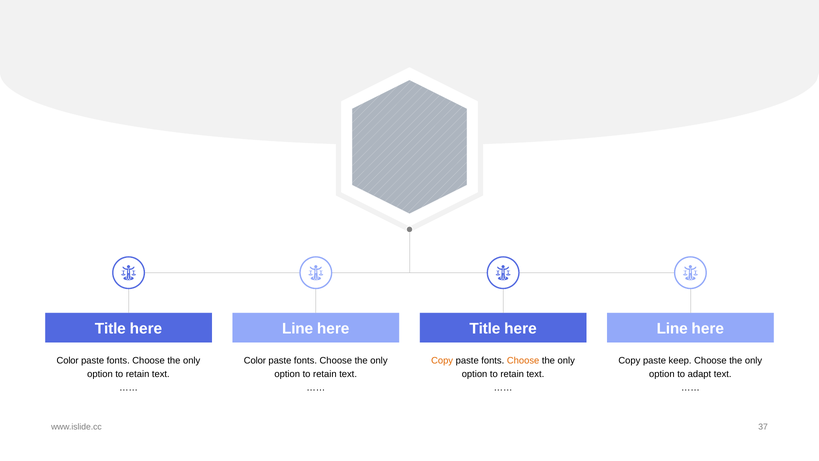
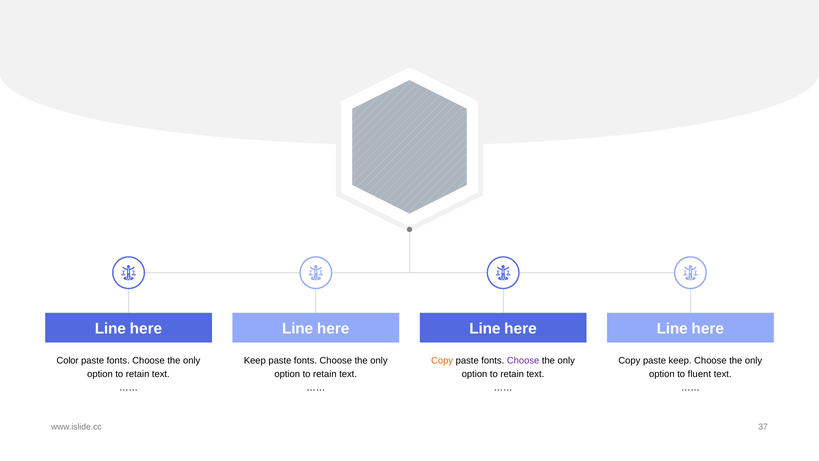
Title: Title -> Line (110, 328)
Title: Title -> Line (485, 328)
Color: Color -> Keep (255, 360)
Choose colour: orange -> purple (523, 360)
adapt: adapt -> fluent (699, 374)
